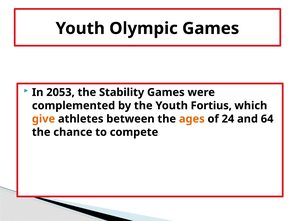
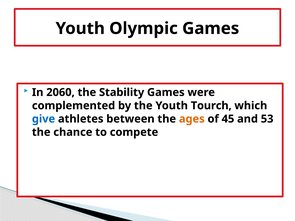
2053: 2053 -> 2060 (60, 92)
Fortius: Fortius -> Tourch (211, 106)
give colour: orange -> blue (44, 119)
24: 24 -> 45 (228, 119)
64: 64 -> 53 (267, 119)
